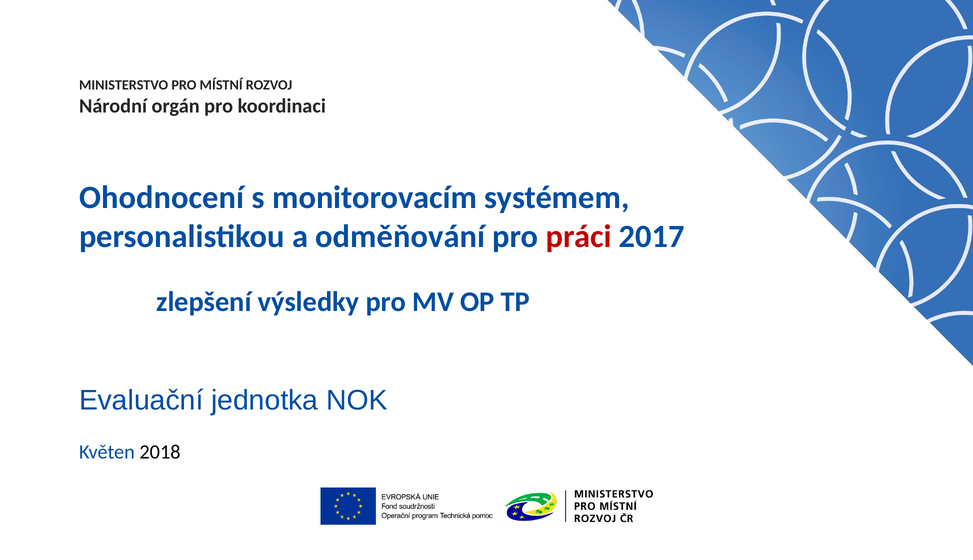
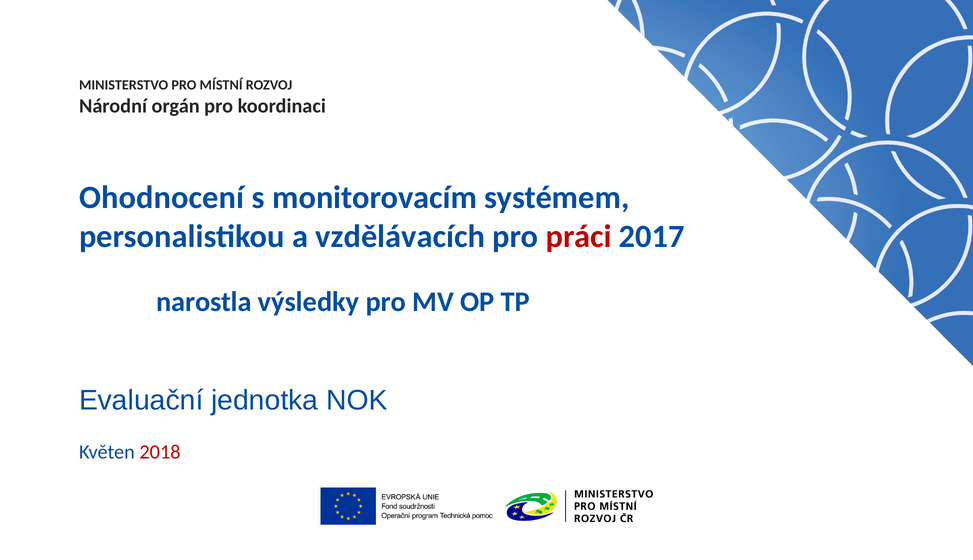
odměňování: odměňování -> vzdělávacích (400, 237)
zlepšení: zlepšení -> narostla (204, 302)
2018 colour: black -> red (160, 453)
